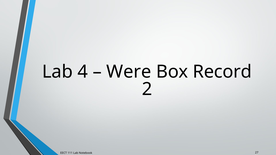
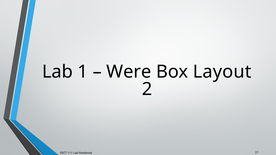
4: 4 -> 1 (83, 72)
Record: Record -> Layout (222, 72)
